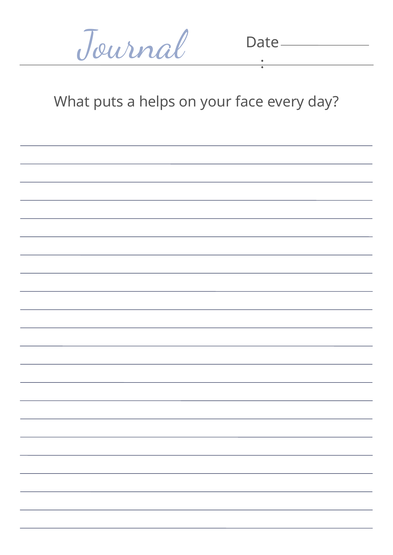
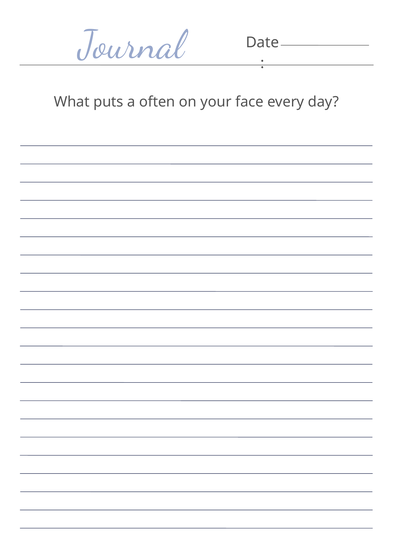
helps: helps -> often (157, 102)
